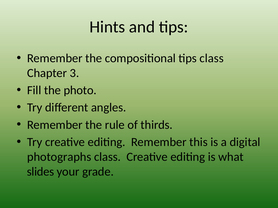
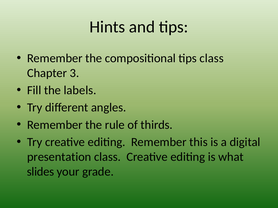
photo: photo -> labels (80, 90)
photographs: photographs -> presentation (59, 157)
